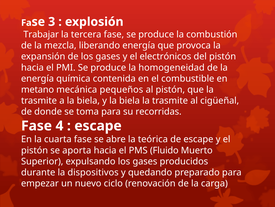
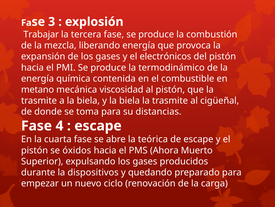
homogeneidad: homogeneidad -> termodinámico (172, 67)
pequeños: pequeños -> viscosidad (121, 89)
recorridas: recorridas -> distancias (158, 111)
aporta: aporta -> óxidos (77, 150)
Fluido: Fluido -> Ahora (164, 150)
